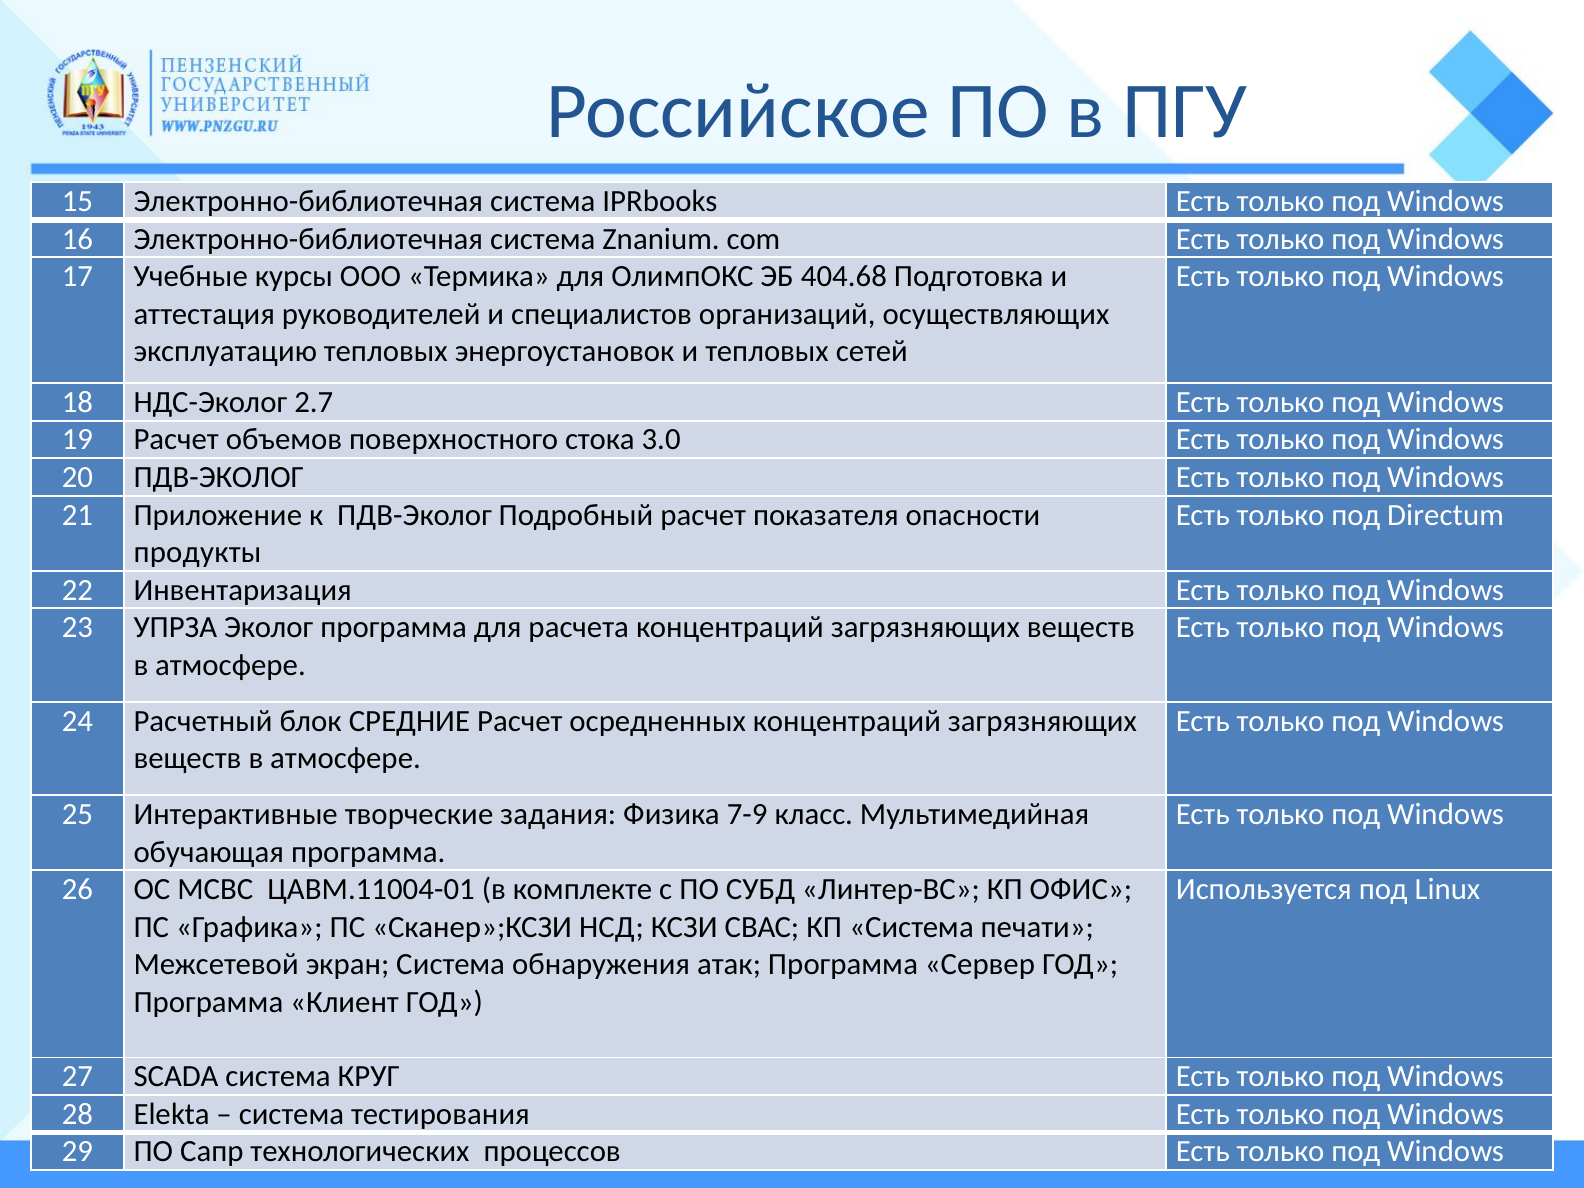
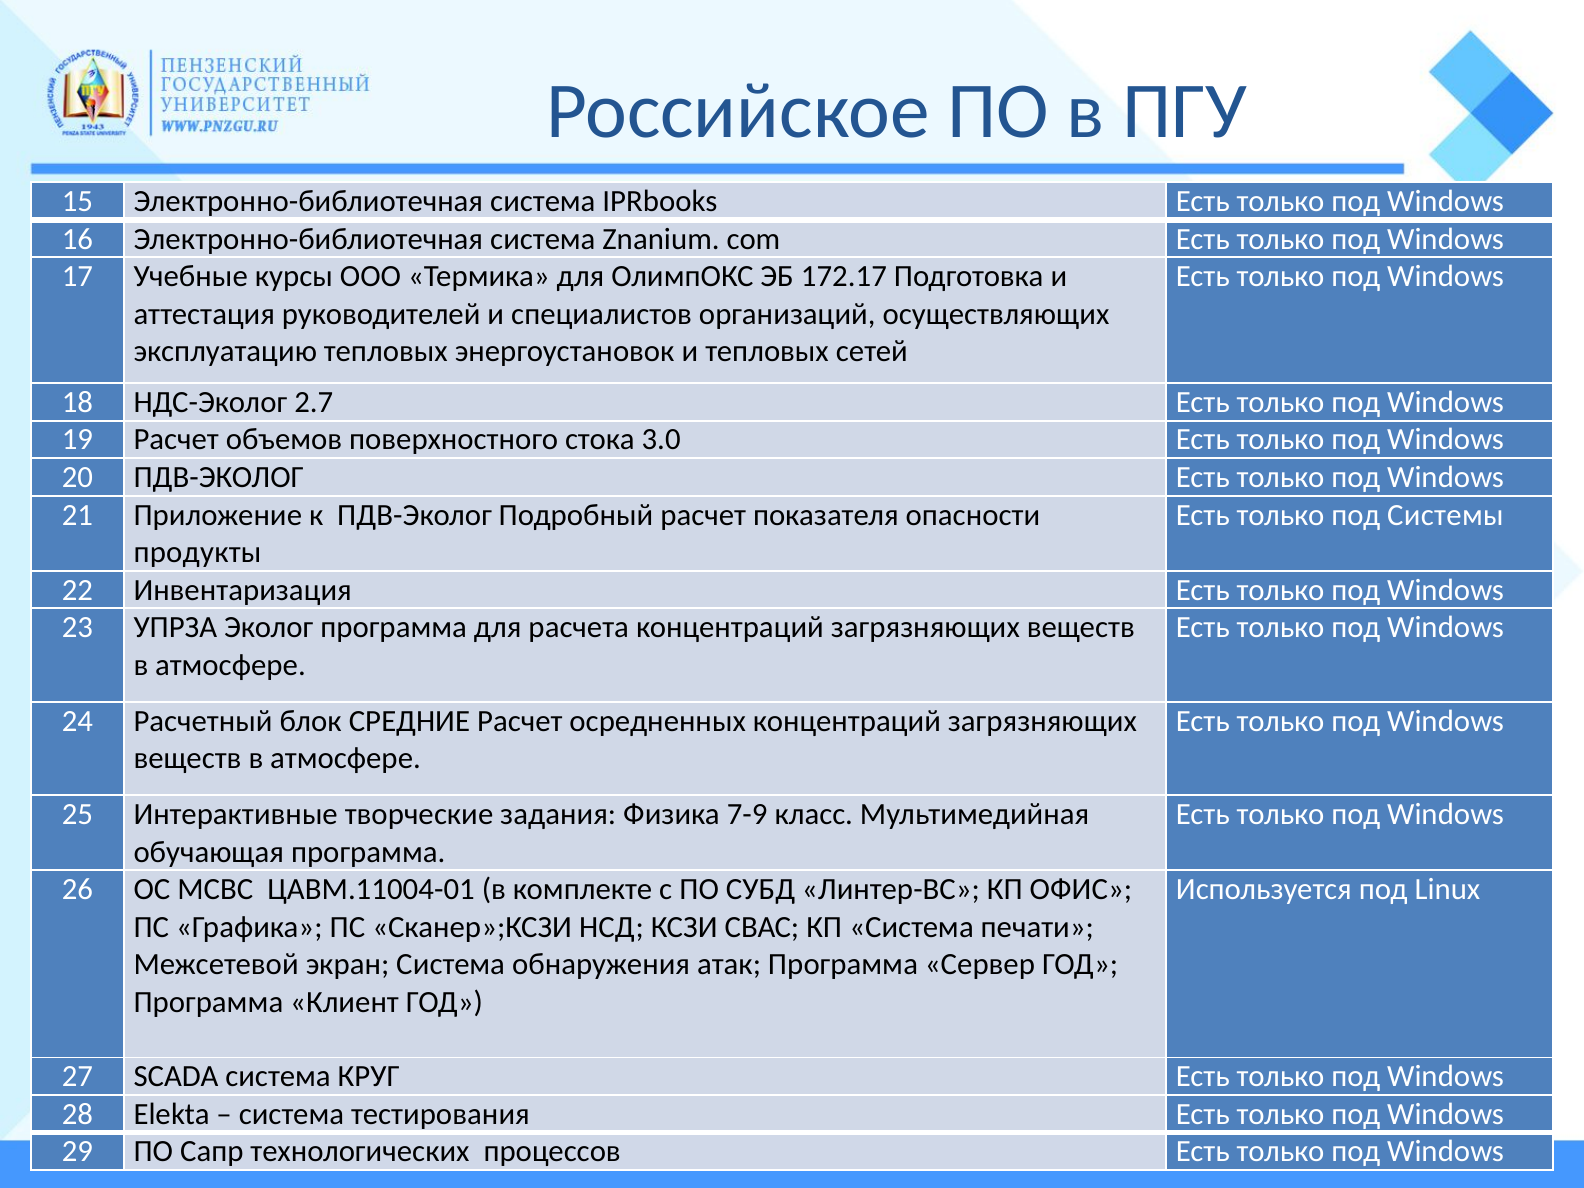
404.68: 404.68 -> 172.17 (844, 277)
Directum: Directum -> Системы (1445, 515)
